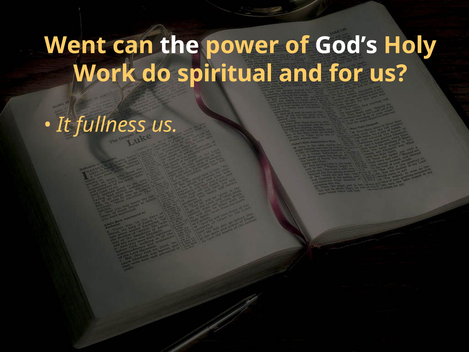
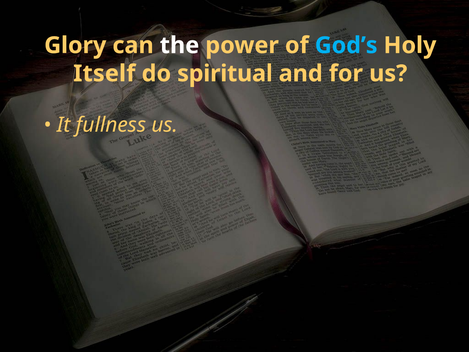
Went: Went -> Glory (75, 45)
God’s colour: white -> light blue (346, 45)
Work: Work -> Itself (104, 74)
